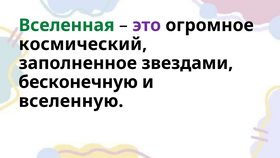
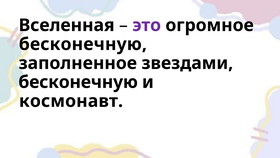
Вселенная colour: green -> black (67, 25)
космический: космический -> бесконечную (83, 44)
вселенную: вселенную -> космонавт (71, 101)
